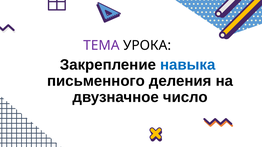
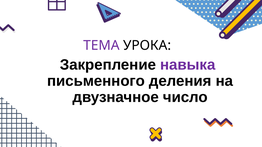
навыка colour: blue -> purple (188, 65)
